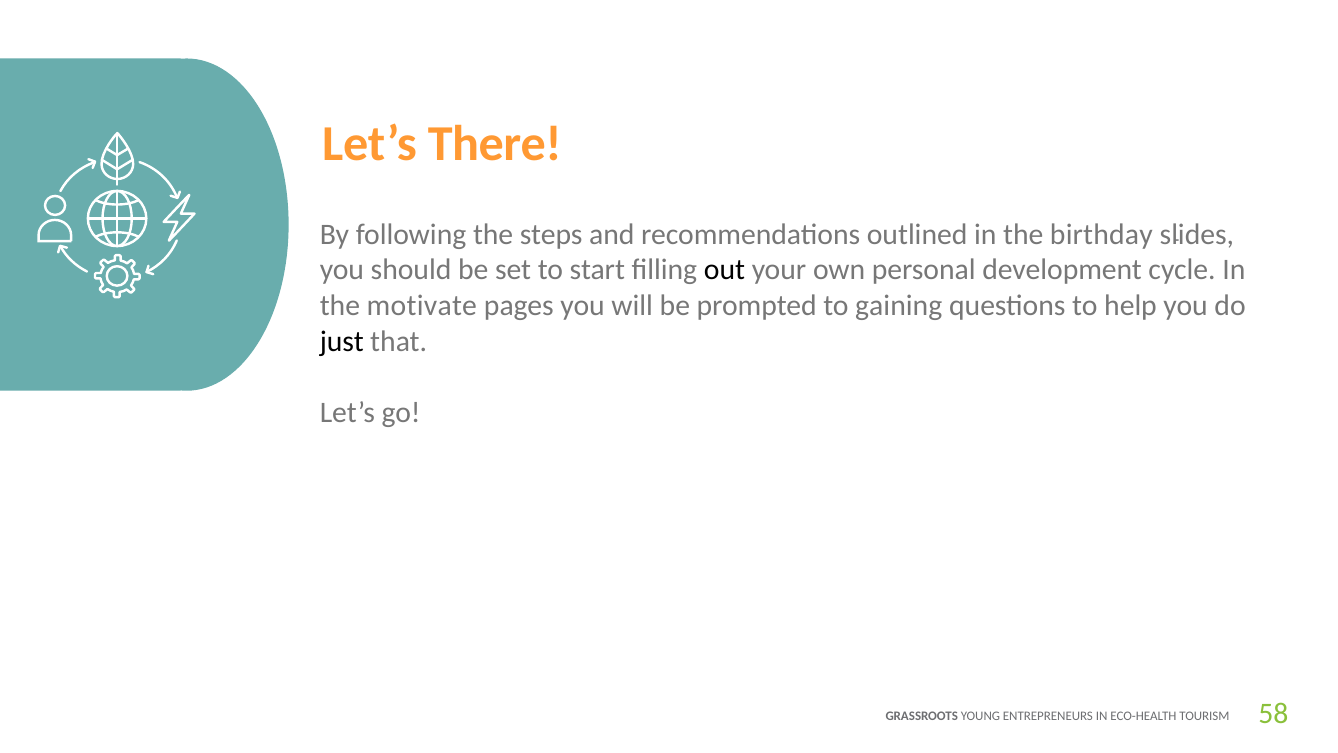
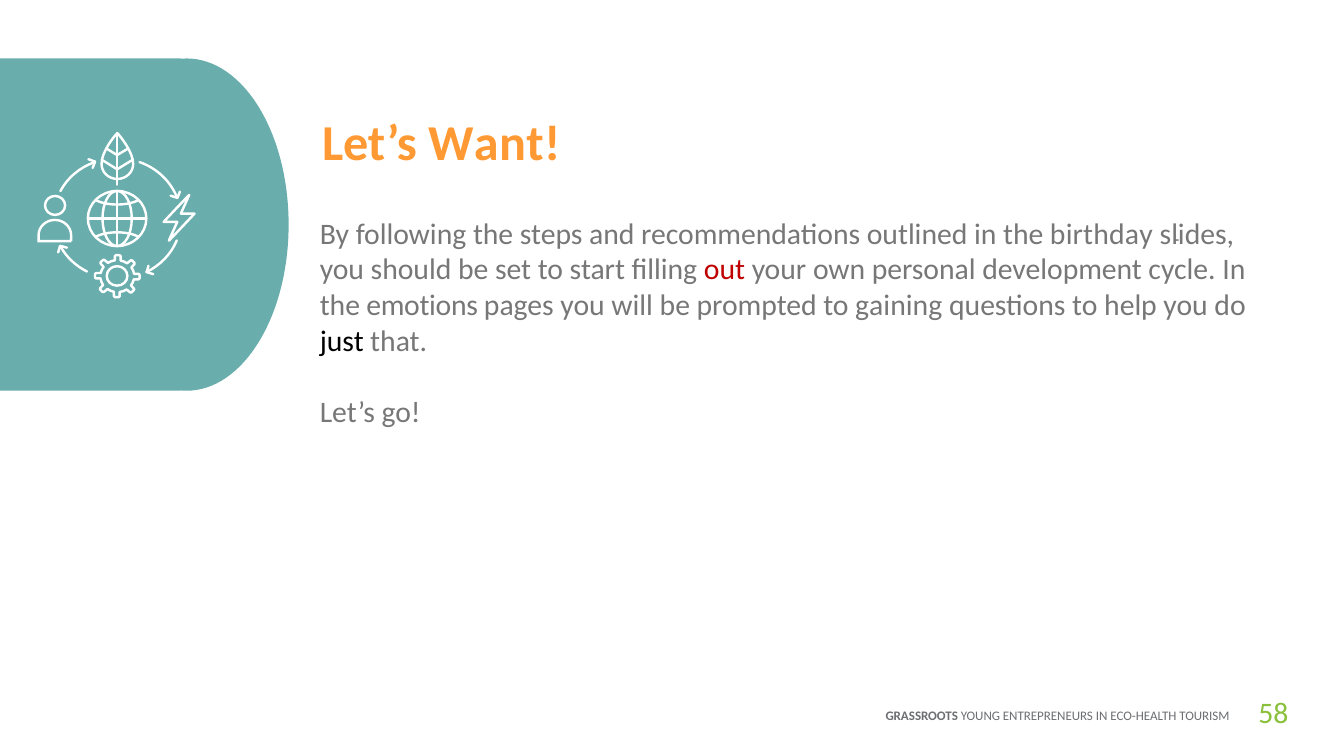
There: There -> Want (494, 144)
out colour: black -> red (724, 270)
motivate: motivate -> emotions (422, 305)
